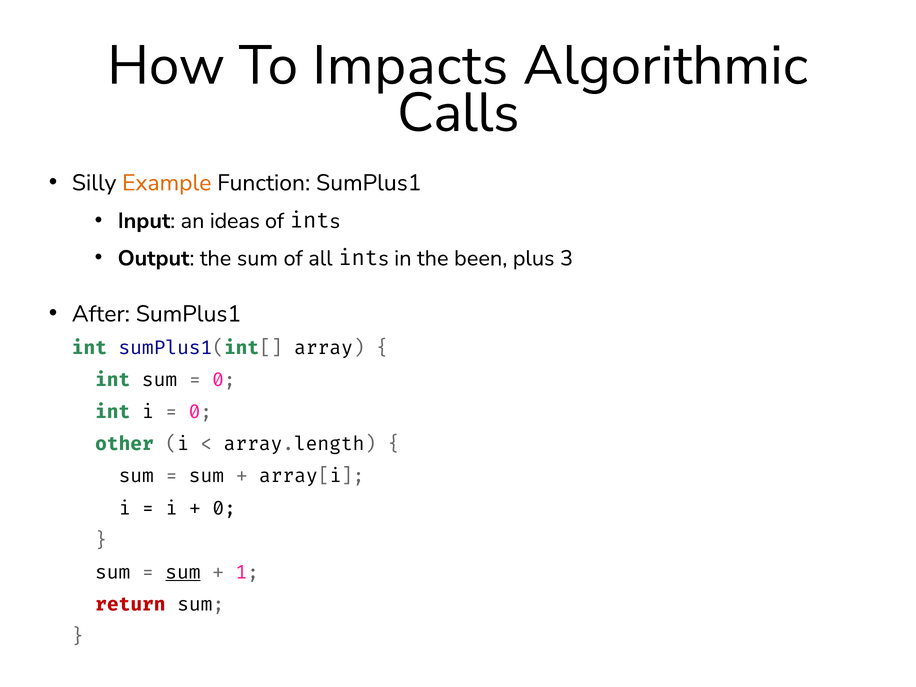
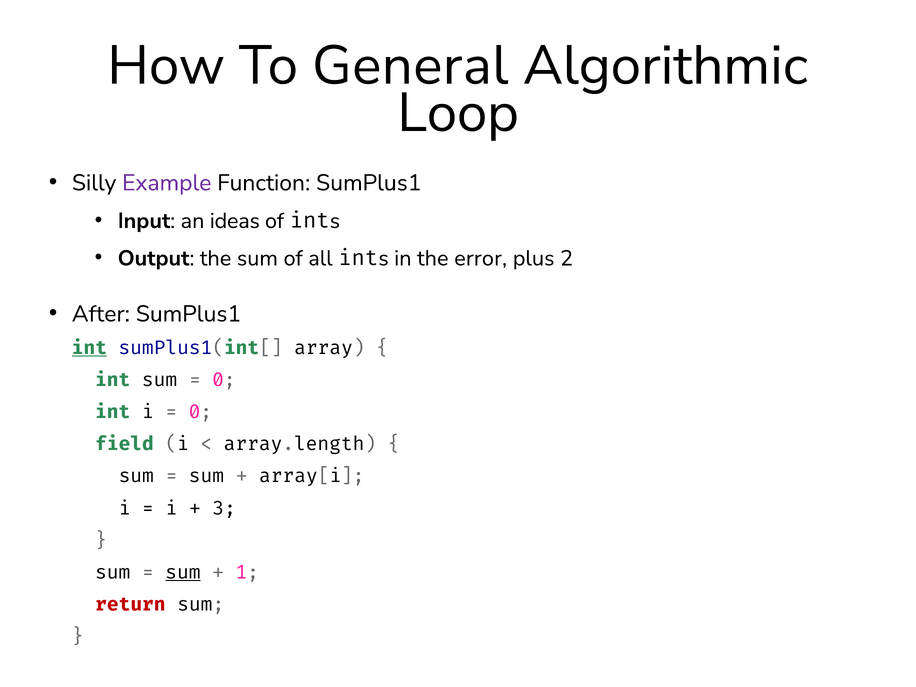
Impacts: Impacts -> General (410, 66)
Calls: Calls -> Loop (458, 113)
Example colour: orange -> purple (167, 183)
been: been -> error (481, 258)
3: 3 -> 2 (567, 258)
int underline: none -> present (89, 348)
other: other -> field (125, 444)
0: 0 -> 3 (224, 508)
